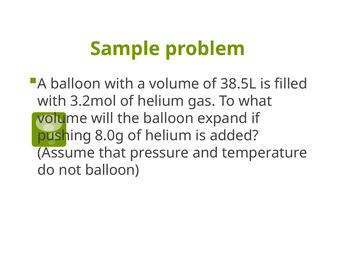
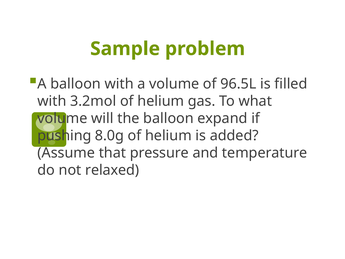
38.5L: 38.5L -> 96.5L (238, 84)
not balloon: balloon -> relaxed (112, 170)
